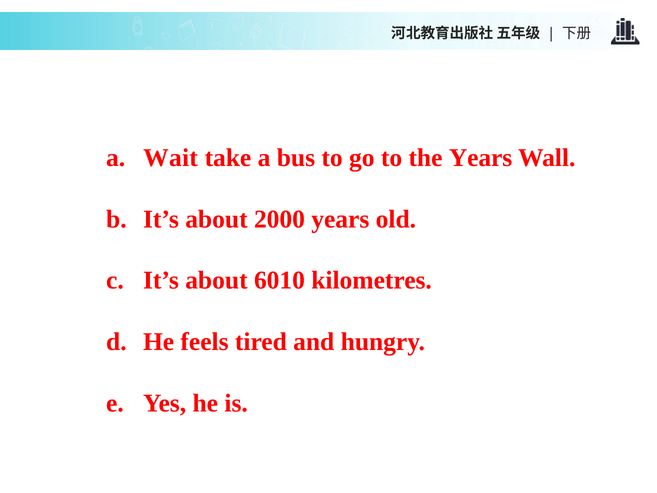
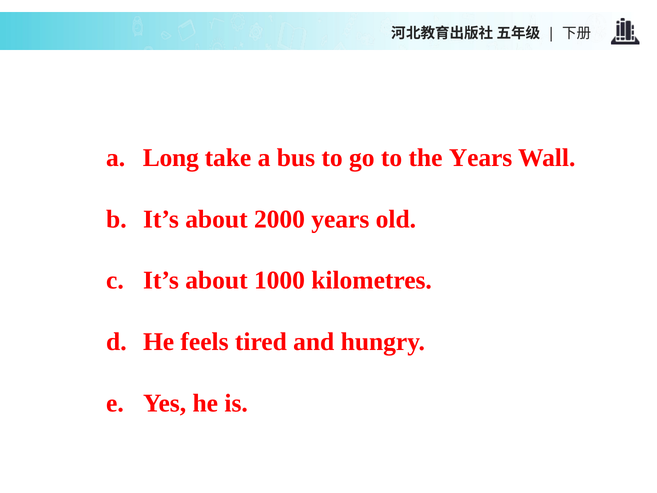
Wait: Wait -> Long (171, 158)
6010: 6010 -> 1000 (279, 280)
